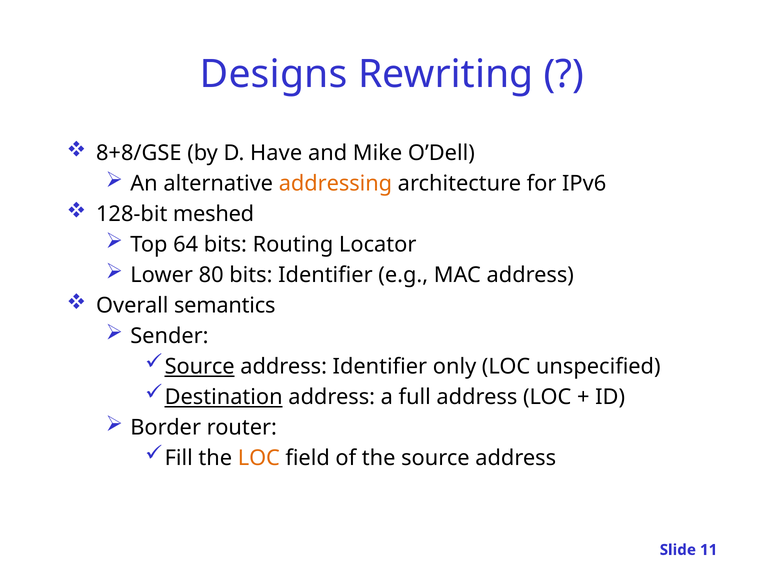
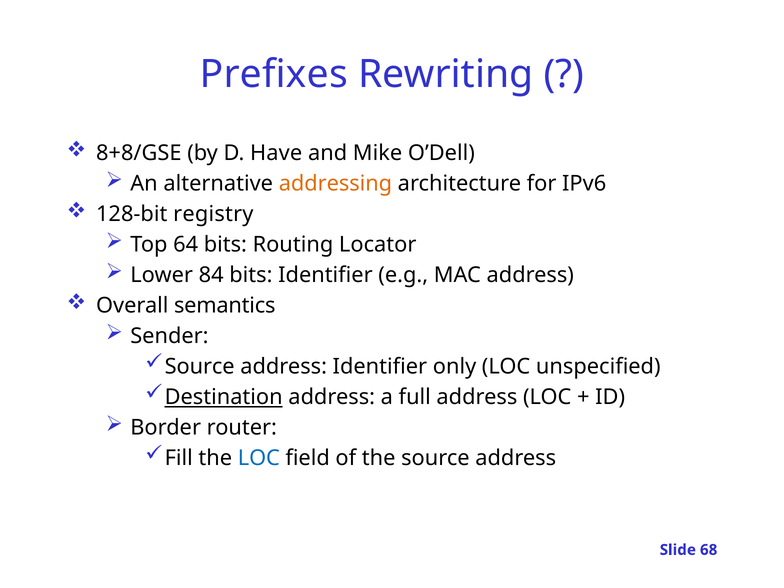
Designs: Designs -> Prefixes (274, 74)
meshed: meshed -> registry (213, 214)
80: 80 -> 84 (211, 275)
Source underline: present -> none (200, 367)
LOC colour: orange -> blue (259, 458)
11: 11 -> 68 (709, 550)
